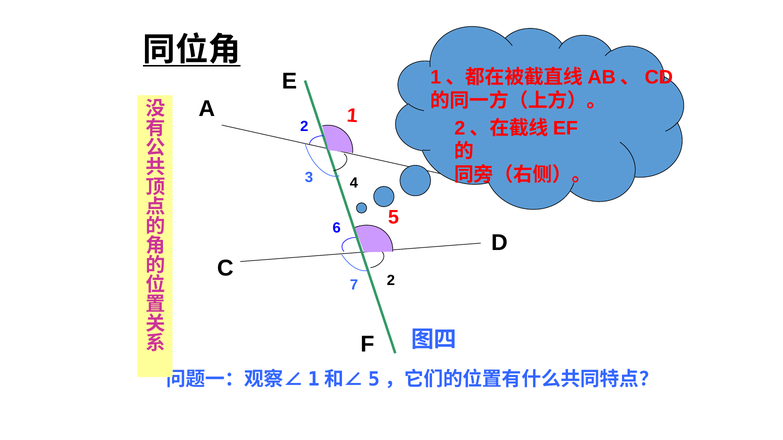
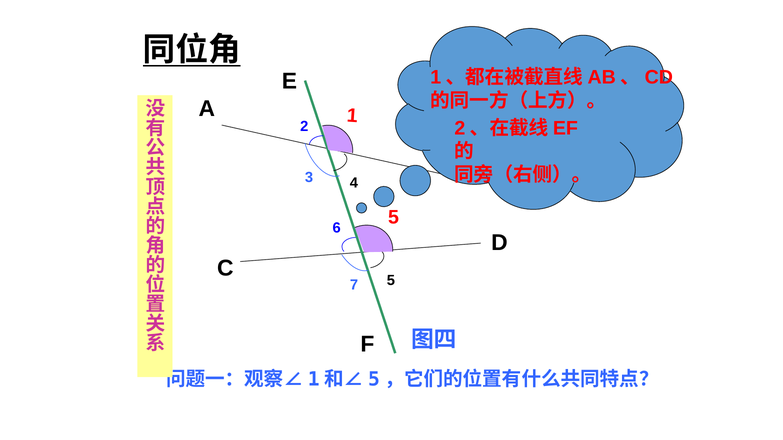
7 2: 2 -> 5 (391, 280)
